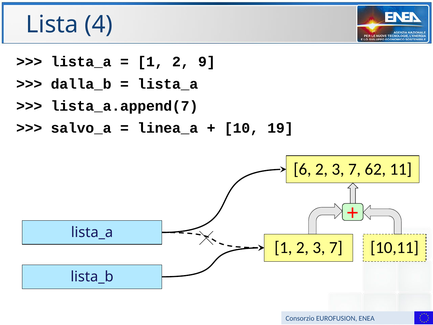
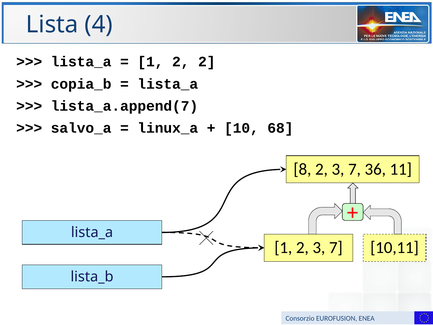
2 9: 9 -> 2 (207, 62)
dalla_b: dalla_b -> copia_b (81, 84)
linea_a: linea_a -> linux_a (168, 128)
19: 19 -> 68 (280, 128)
6: 6 -> 8 (302, 169)
62: 62 -> 36 (375, 169)
